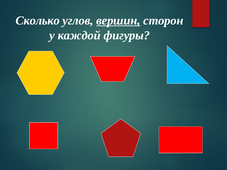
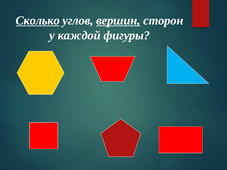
Сколько underline: none -> present (38, 21)
